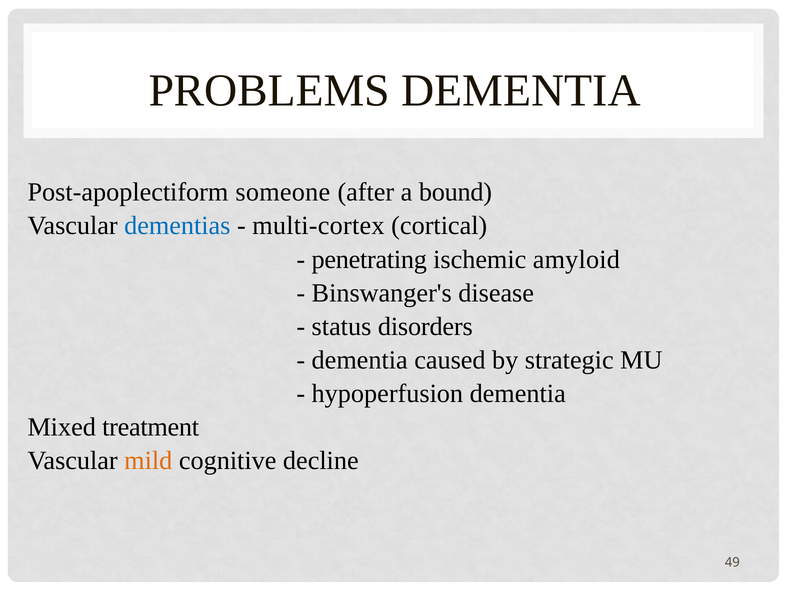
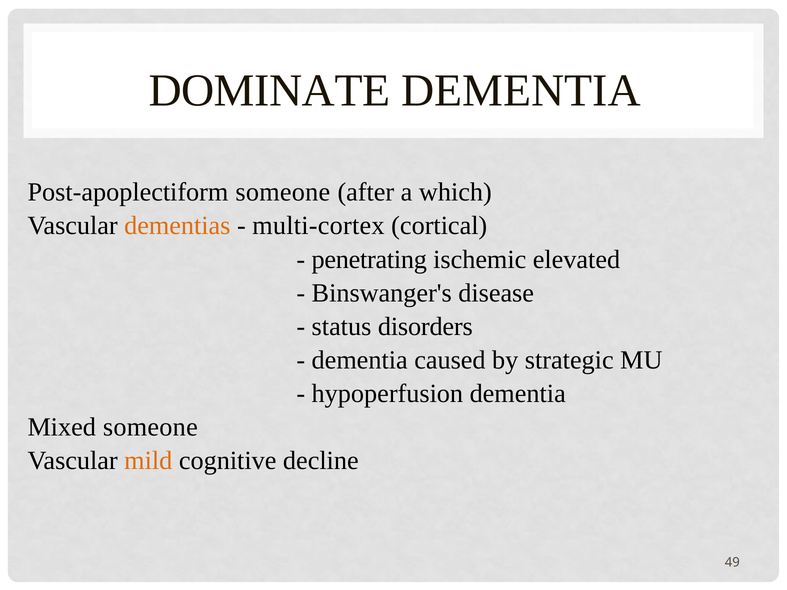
PROBLEMS: PROBLEMS -> DOMINATE (269, 91)
bound: bound -> which (455, 192)
dementias colour: blue -> orange (177, 226)
amyloid: amyloid -> elevated (576, 259)
Mixed treatment: treatment -> someone (150, 427)
